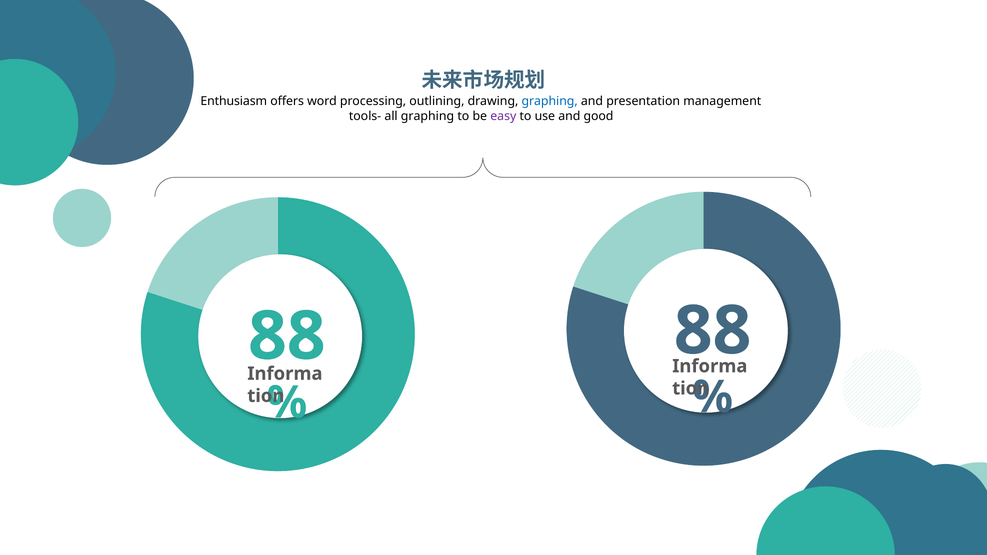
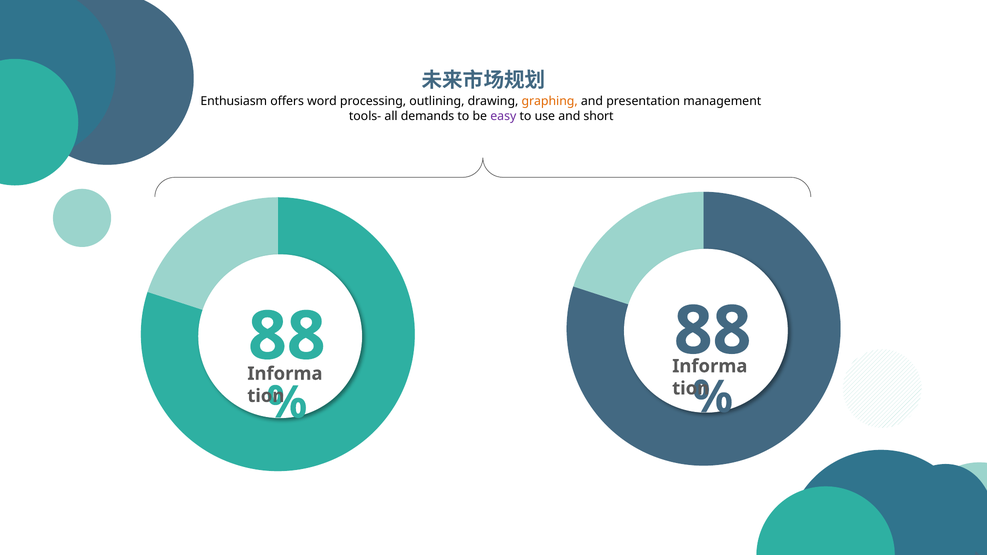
graphing colour: blue -> orange (550, 101)
all graphing: graphing -> demands (428, 116)
good: good -> short (599, 116)
